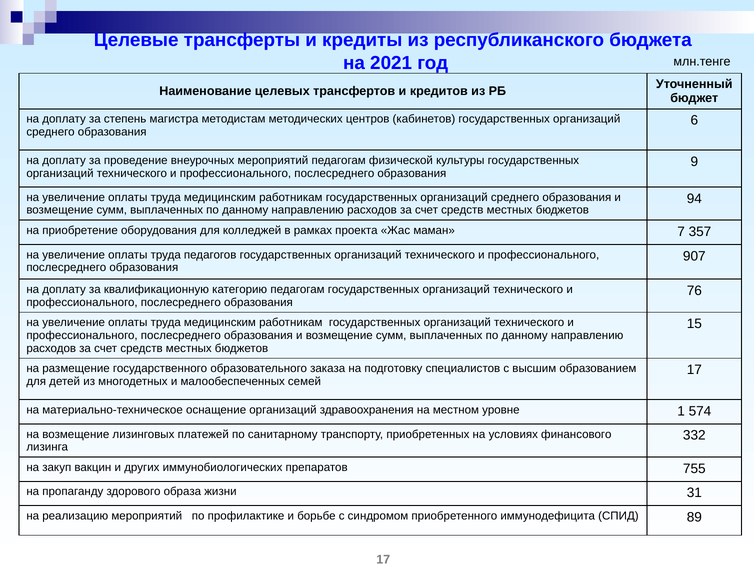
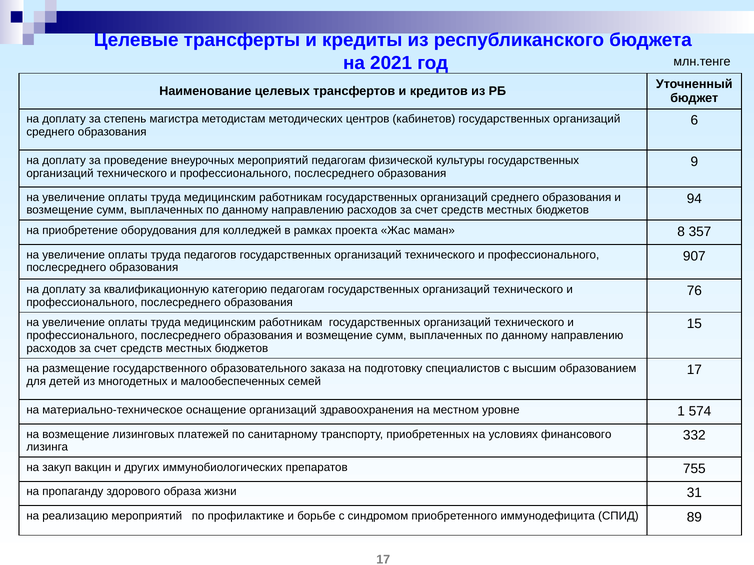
7: 7 -> 8 (681, 232)
